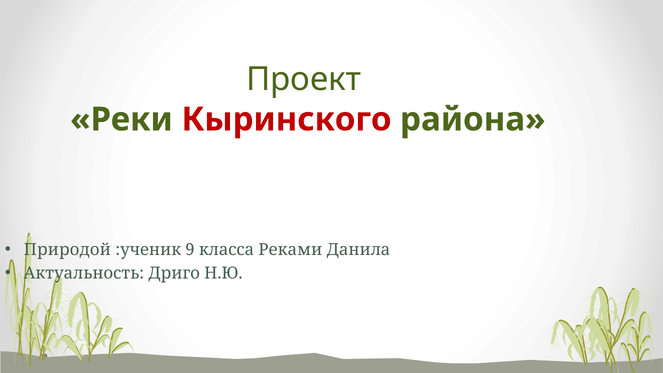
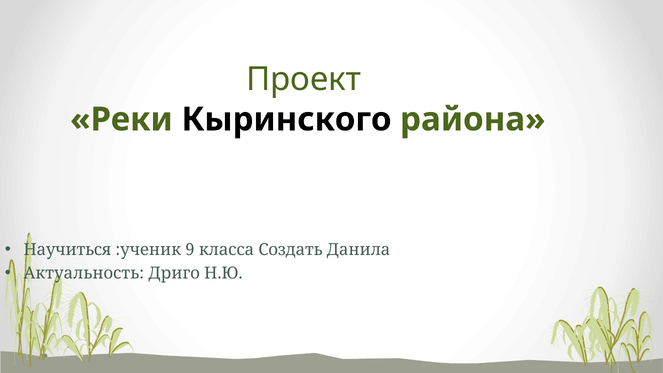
Кыринского colour: red -> black (286, 119)
Природой: Природой -> Научиться (67, 250)
Реками: Реками -> Создать (290, 250)
